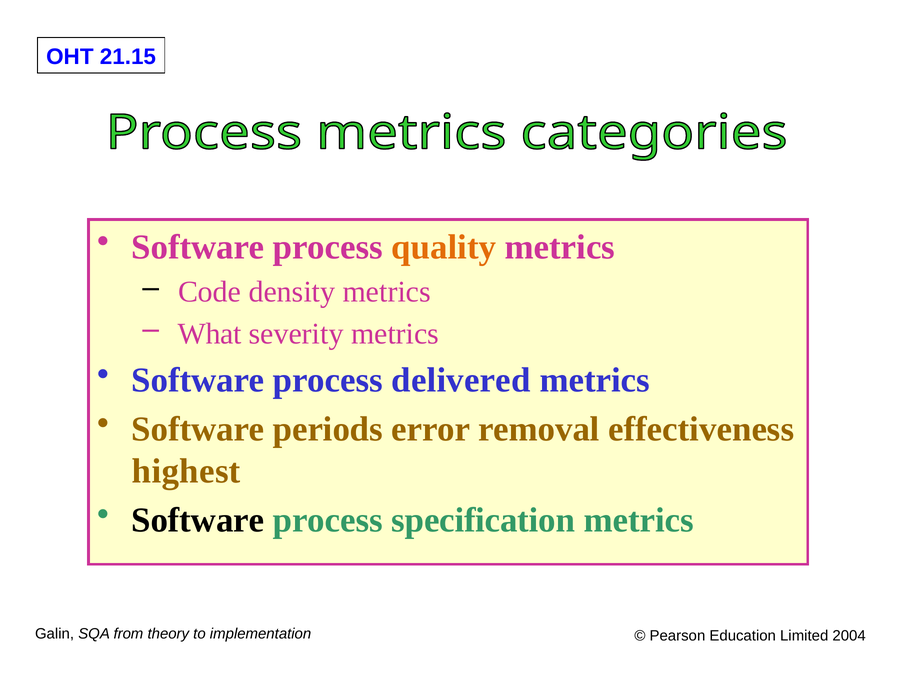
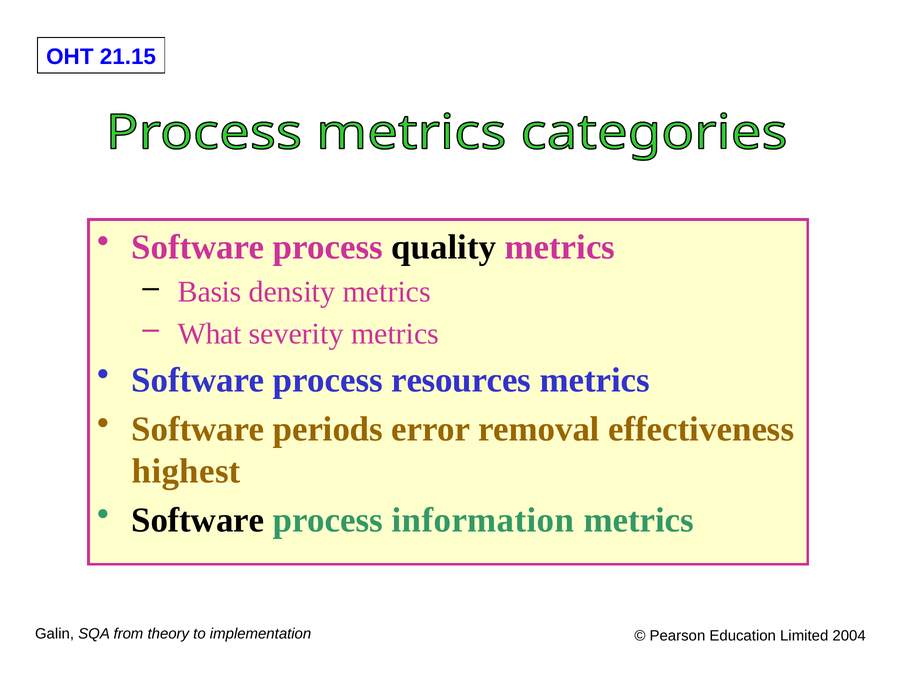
quality colour: orange -> black (444, 247)
Code: Code -> Basis (210, 292)
delivered: delivered -> resources (461, 380)
specification: specification -> information (483, 520)
